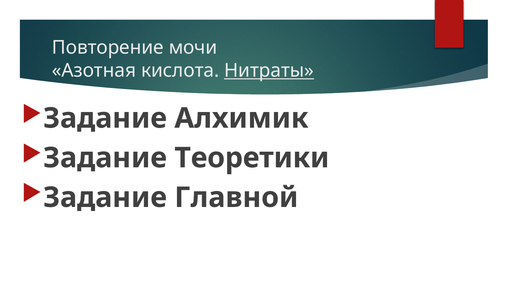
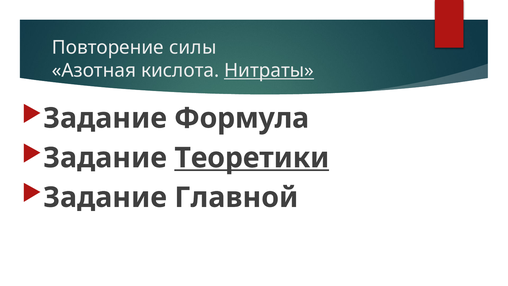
мочи: мочи -> силы (193, 48)
Алхимик: Алхимик -> Формула (242, 118)
Теоретики underline: none -> present (252, 158)
